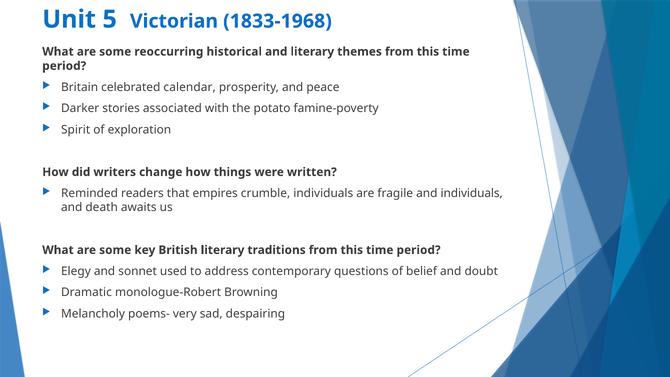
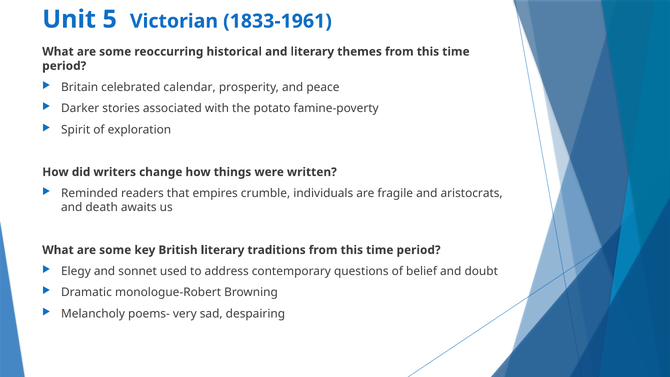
1833-1968: 1833-1968 -> 1833-1961 (277, 21)
and individuals: individuals -> aristocrats (472, 193)
